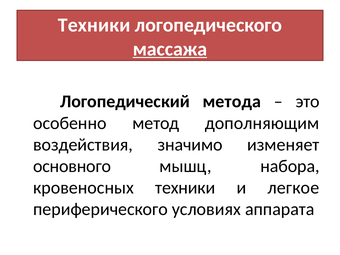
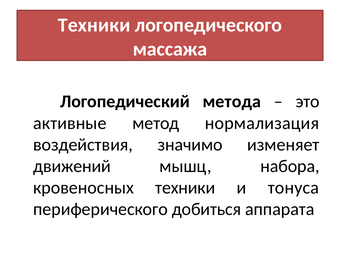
массажа underline: present -> none (170, 49)
особенно: особенно -> активные (70, 123)
дополняющим: дополняющим -> нормализация (262, 123)
основного: основного -> движений (72, 166)
легкое: легкое -> тонуса (293, 188)
условиях: условиях -> добиться (206, 209)
